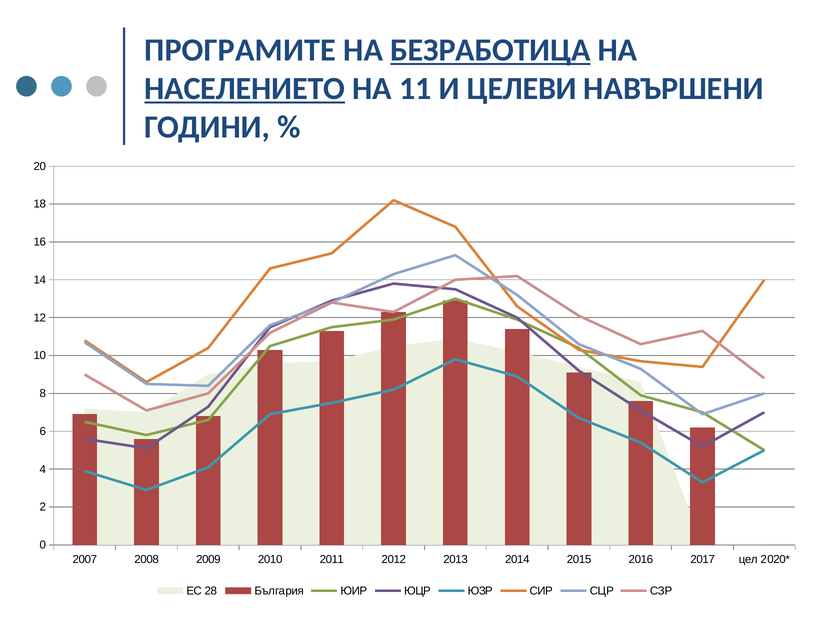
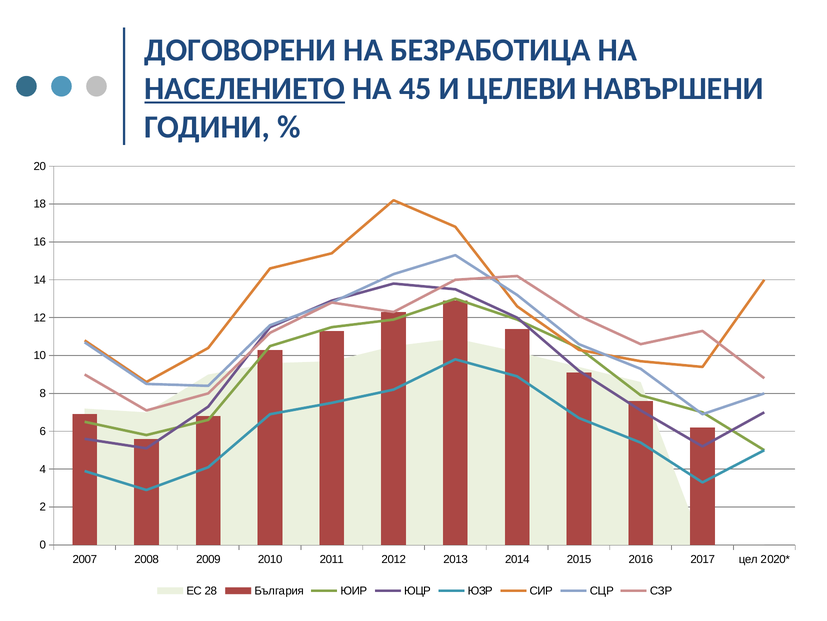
ПРОГРАМИТЕ: ПРОГРАМИТЕ -> ДОГОВОРЕНИ (240, 50)
БЕЗРАБОТИЦА underline: present -> none (490, 50)
11: 11 -> 45 (415, 88)
